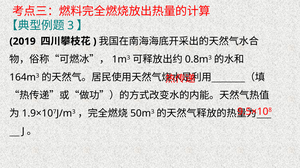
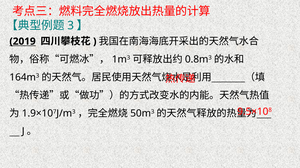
2019 underline: none -> present (23, 41)
